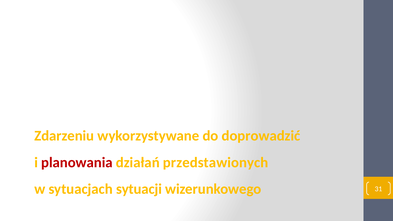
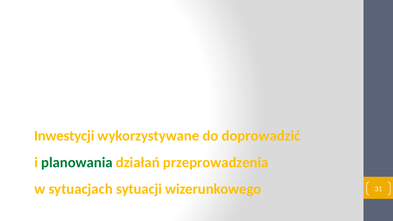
Zdarzeniu: Zdarzeniu -> Inwestycji (64, 136)
planowania colour: red -> green (77, 162)
przedstawionych: przedstawionych -> przeprowadzenia (216, 162)
